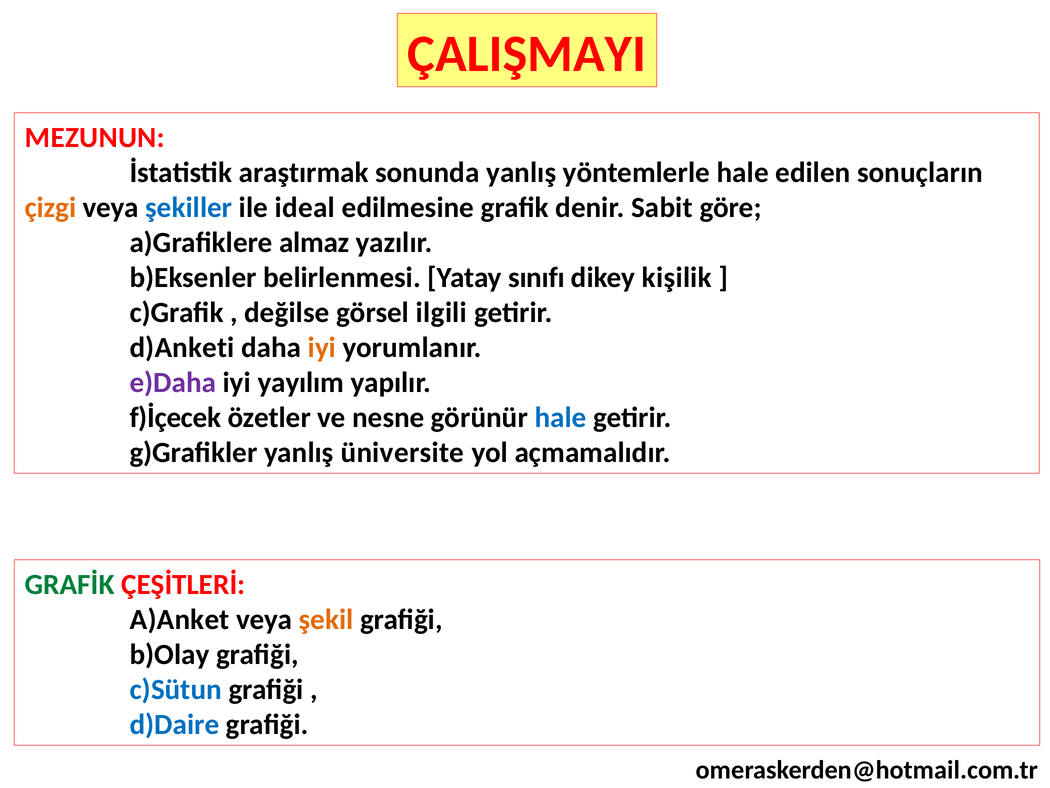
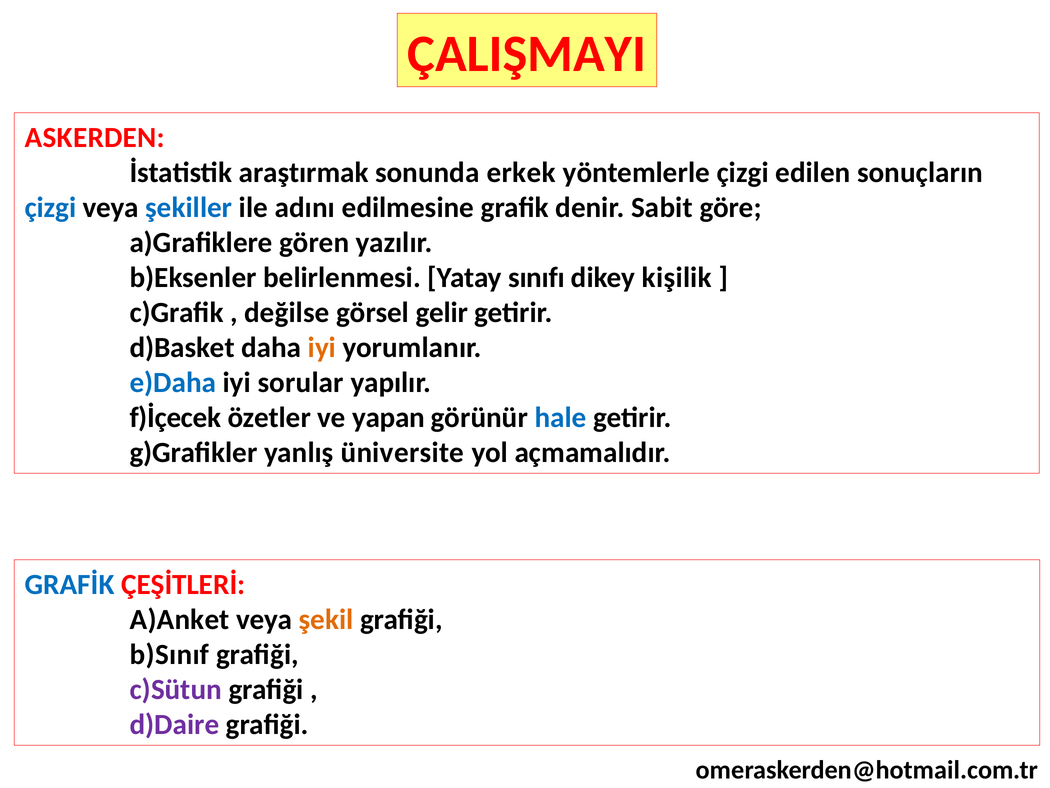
MEZUNUN: MEZUNUN -> ASKERDEN (95, 137)
sonunda yanlış: yanlış -> erkek (521, 172)
yöntemlerle hale: hale -> çizgi (743, 172)
çizgi colour: orange -> blue (50, 207)
ideal: ideal -> adını (305, 207)
almaz: almaz -> gören (314, 242)
ilgili: ilgili -> gelir (442, 312)
d)Anketi: d)Anketi -> d)Basket (182, 347)
e)Daha colour: purple -> blue (173, 382)
yayılım: yayılım -> sorular (301, 382)
nesne: nesne -> yapan (388, 417)
GRAFİK colour: green -> blue (70, 584)
b)Olay: b)Olay -> b)Sınıf (169, 654)
c)Sütun colour: blue -> purple (176, 689)
d)Daire colour: blue -> purple (174, 724)
